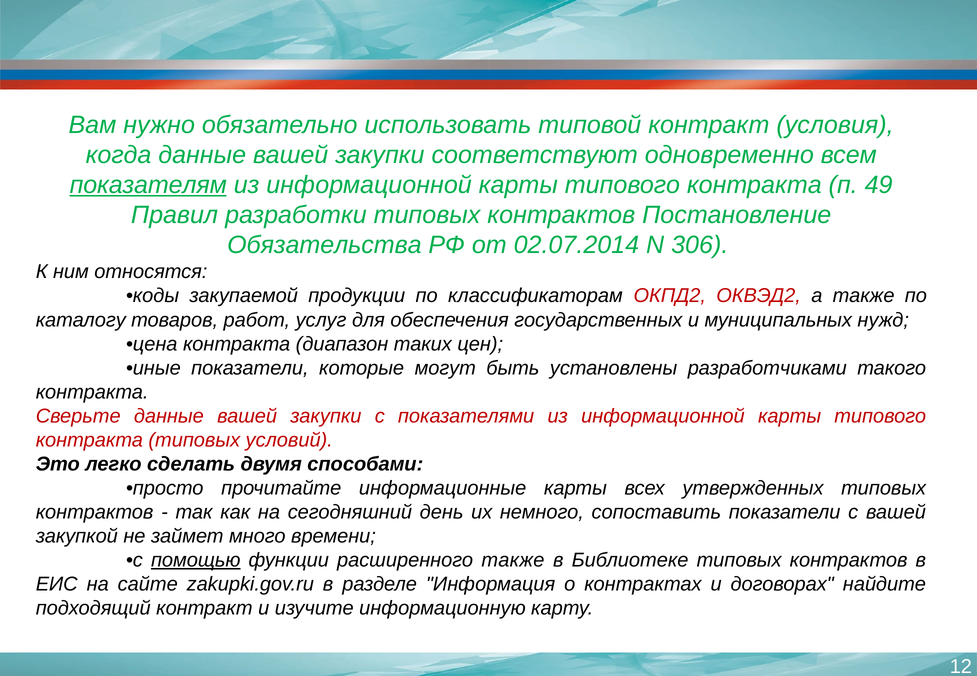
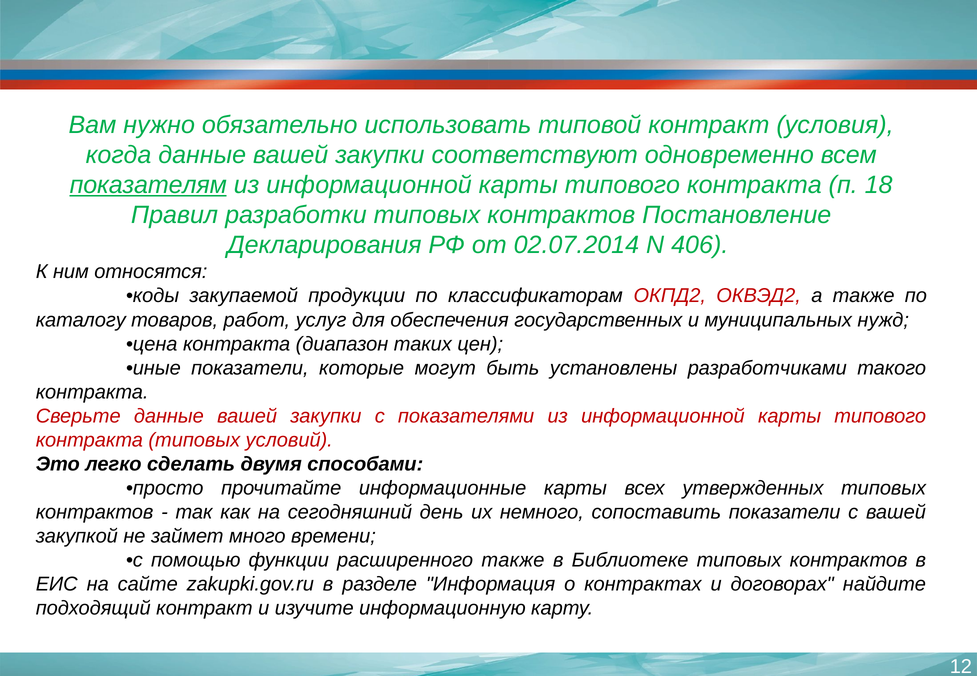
49: 49 -> 18 (879, 185)
Обязательства: Обязательства -> Декларирования (324, 245)
306: 306 -> 406 (700, 245)
помощью underline: present -> none (196, 560)
